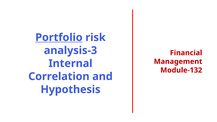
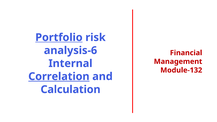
analysis-3: analysis-3 -> analysis-6 (70, 50)
Correlation underline: none -> present (59, 77)
Hypothesis: Hypothesis -> Calculation (71, 90)
